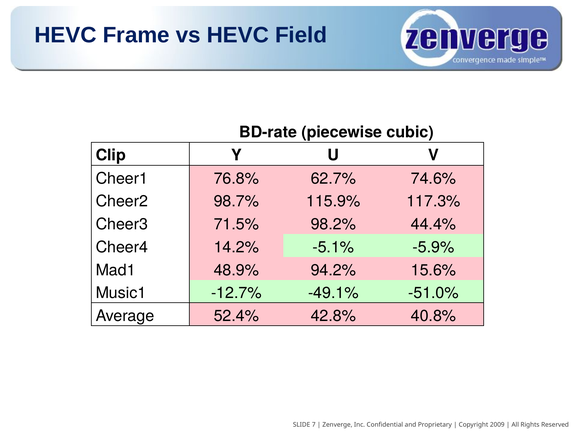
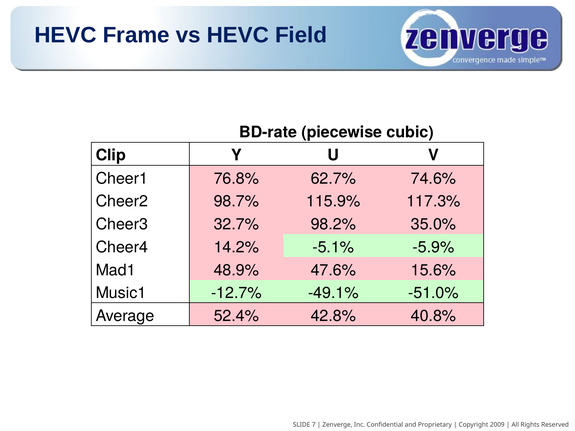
71.5%: 71.5% -> 32.7% (236, 224)
44.4%: 44.4% -> 35.0% (434, 224)
94.2%: 94.2% -> 47.6% (333, 270)
